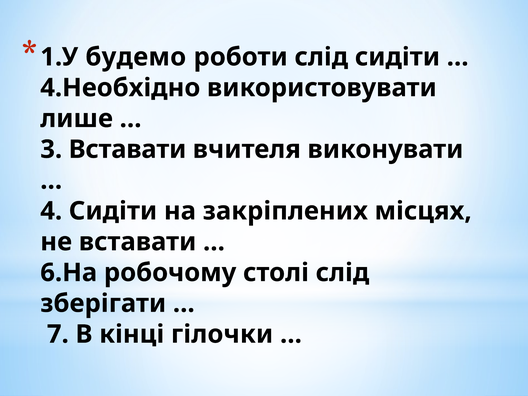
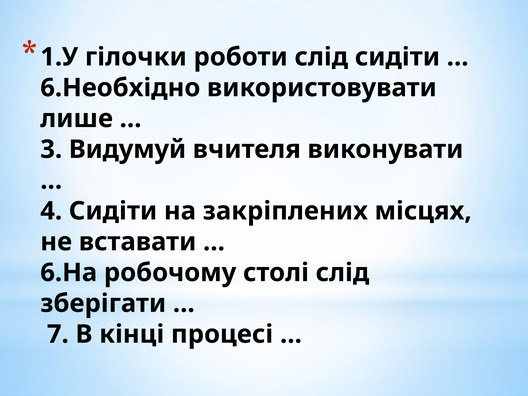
будемо: будемо -> гілочки (136, 57)
4.Необхідно: 4.Необхідно -> 6.Необхідно (120, 88)
3 Вставати: Вставати -> Видумуй (127, 149)
гілочки: гілочки -> процесі (222, 334)
